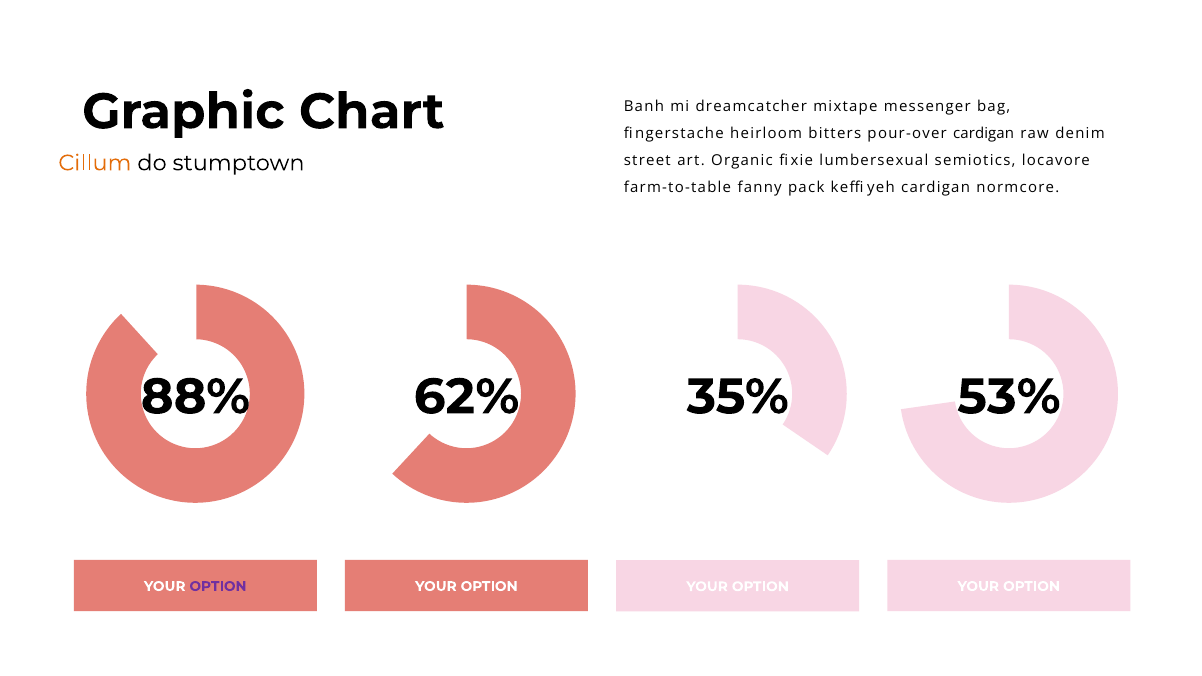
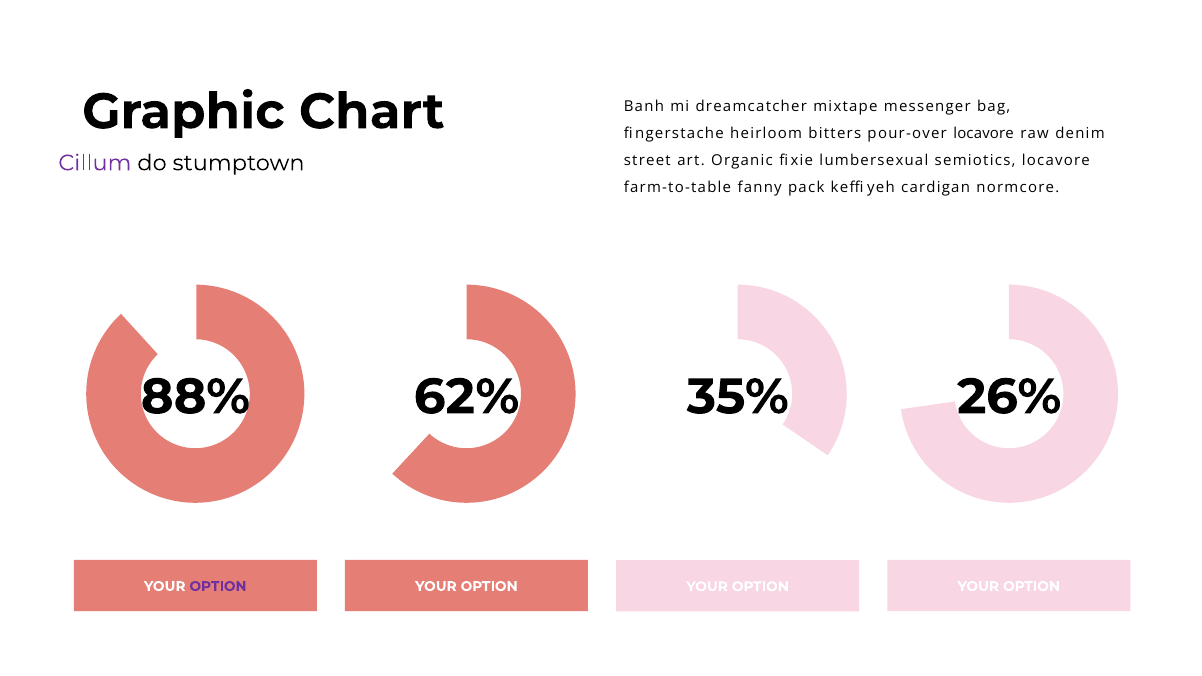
pour-over cardigan: cardigan -> locavore (984, 134)
Cillum colour: orange -> purple (95, 163)
53%: 53% -> 26% (1009, 397)
